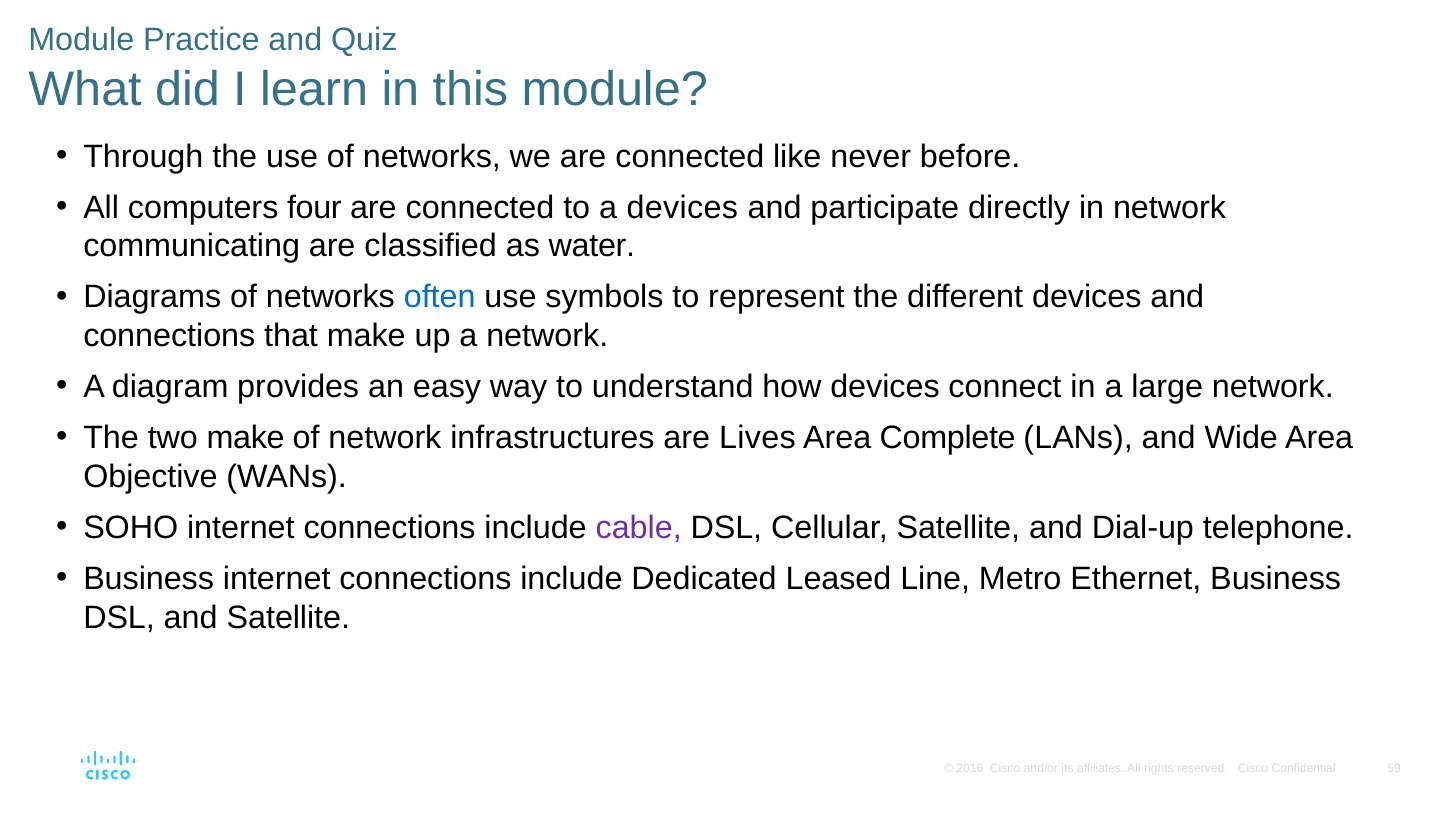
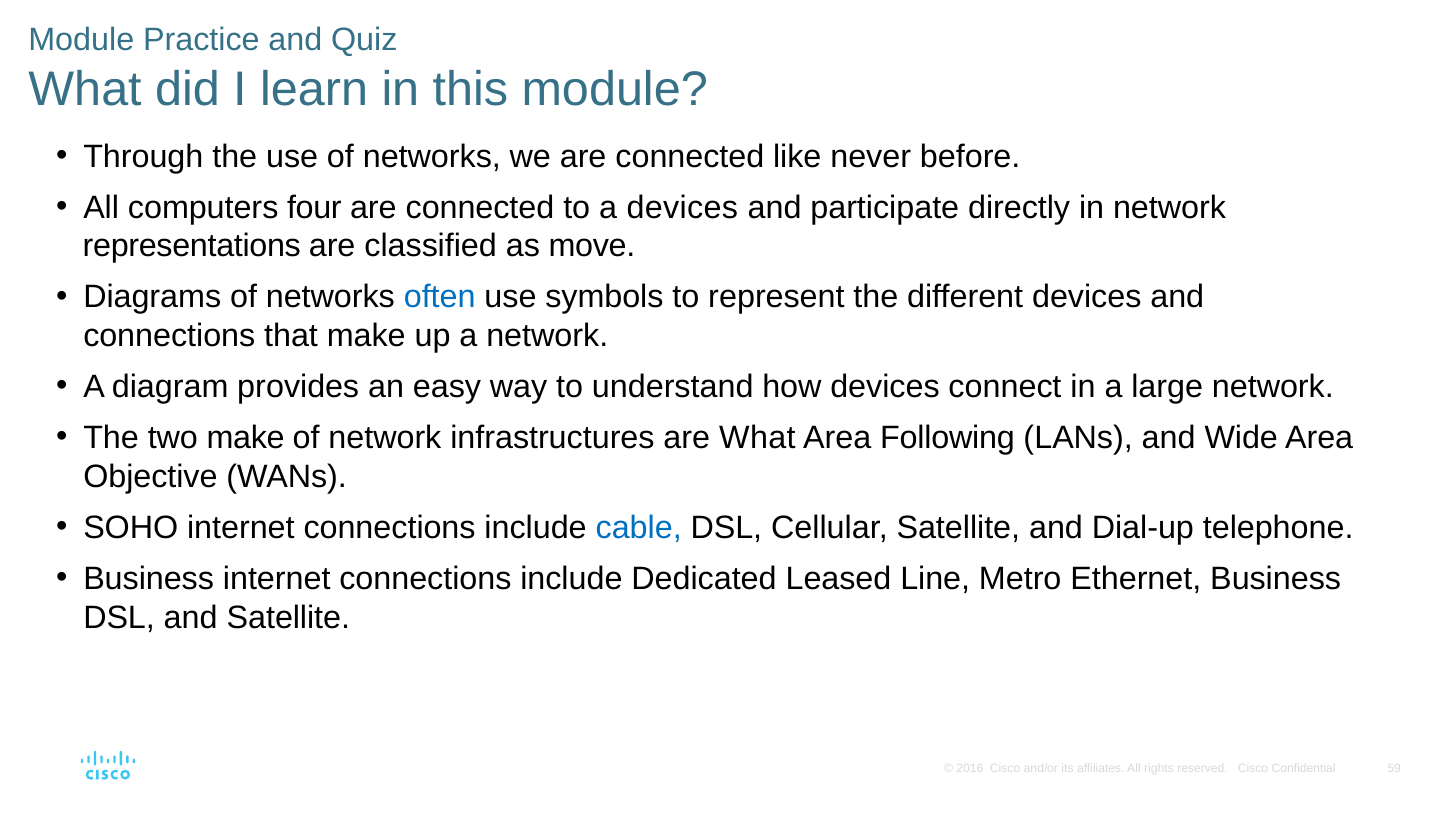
communicating: communicating -> representations (192, 246)
water: water -> move (592, 246)
are Lives: Lives -> What (757, 438)
Complete: Complete -> Following (948, 438)
cable colour: purple -> blue (639, 528)
